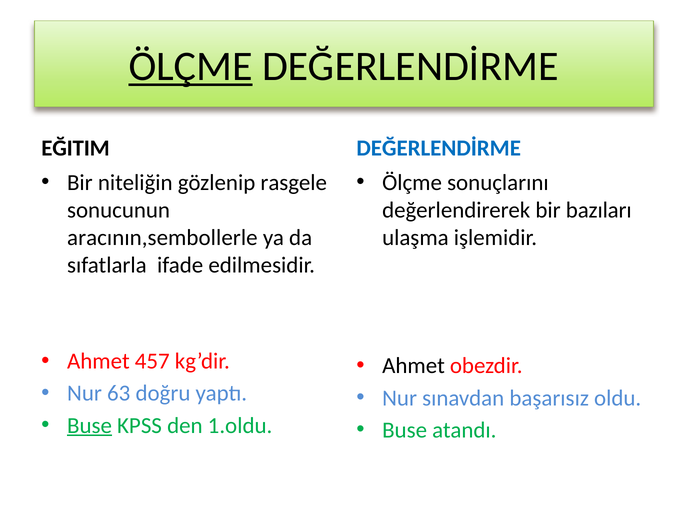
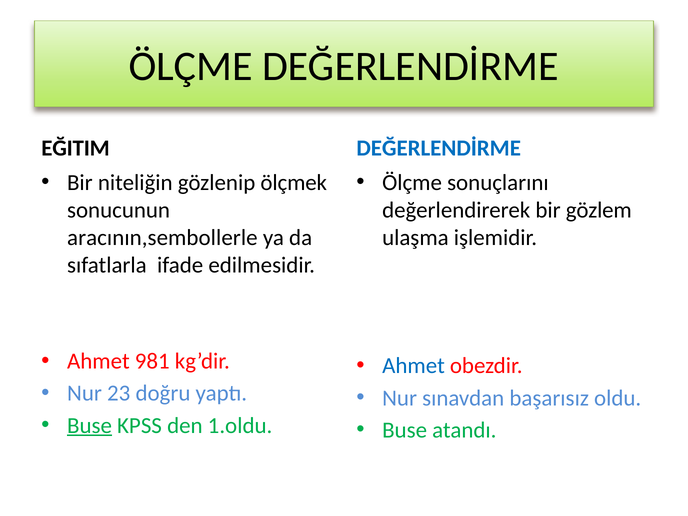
ÖLÇME underline: present -> none (191, 67)
rasgele: rasgele -> ölçmek (294, 182)
bazıları: bazıları -> gözlem (599, 210)
457: 457 -> 981 (152, 361)
Ahmet colour: black -> blue (413, 366)
63: 63 -> 23 (119, 393)
